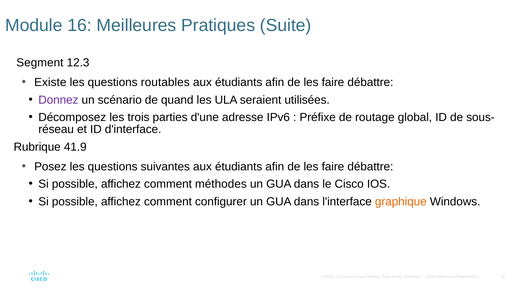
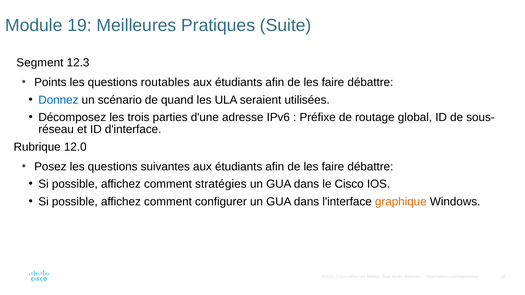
16: 16 -> 19 (80, 25)
Existe: Existe -> Points (50, 82)
Donnez colour: purple -> blue (58, 100)
41.9: 41.9 -> 12.0 (75, 147)
méthodes: méthodes -> stratégies (221, 184)
